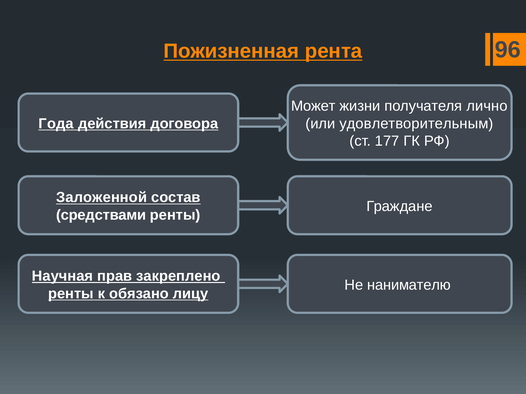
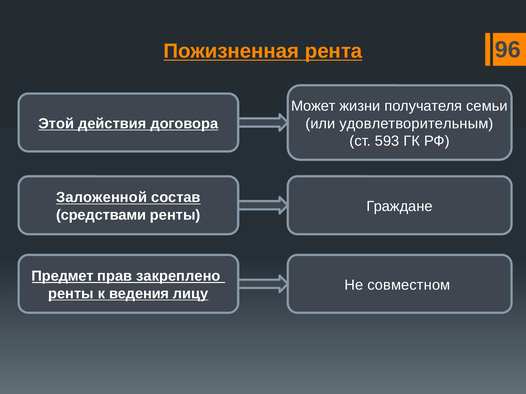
лично: лично -> семьи (487, 106)
Года: Года -> Этой (56, 124)
177: 177 -> 593 (387, 141)
Научная: Научная -> Предмет (63, 276)
нанимателю: нанимателю -> совместном (409, 285)
обязано: обязано -> ведения (139, 294)
